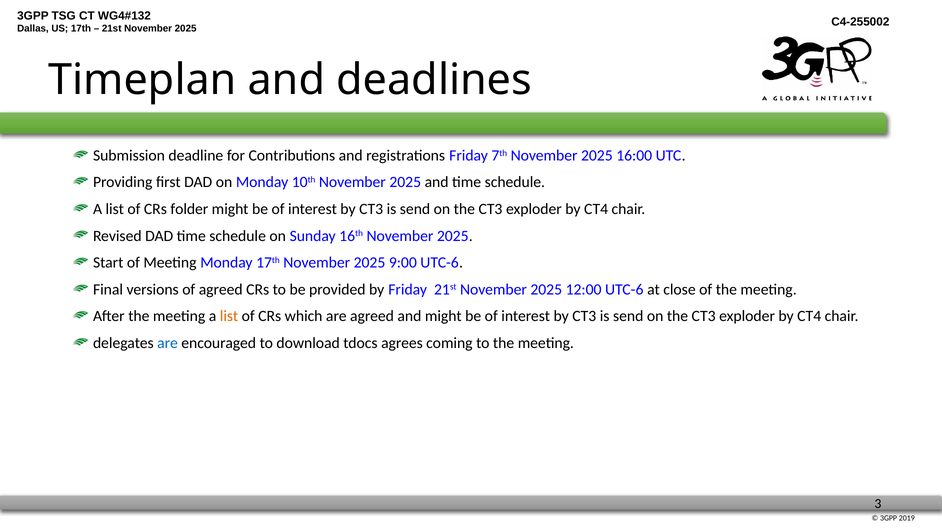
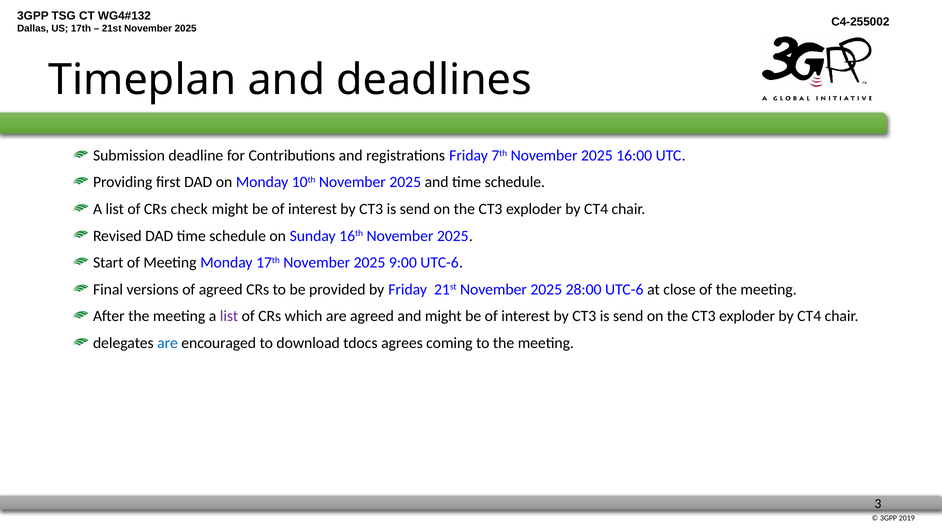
folder: folder -> check (189, 209)
12:00: 12:00 -> 28:00 (584, 289)
list colour: orange -> purple (229, 316)
